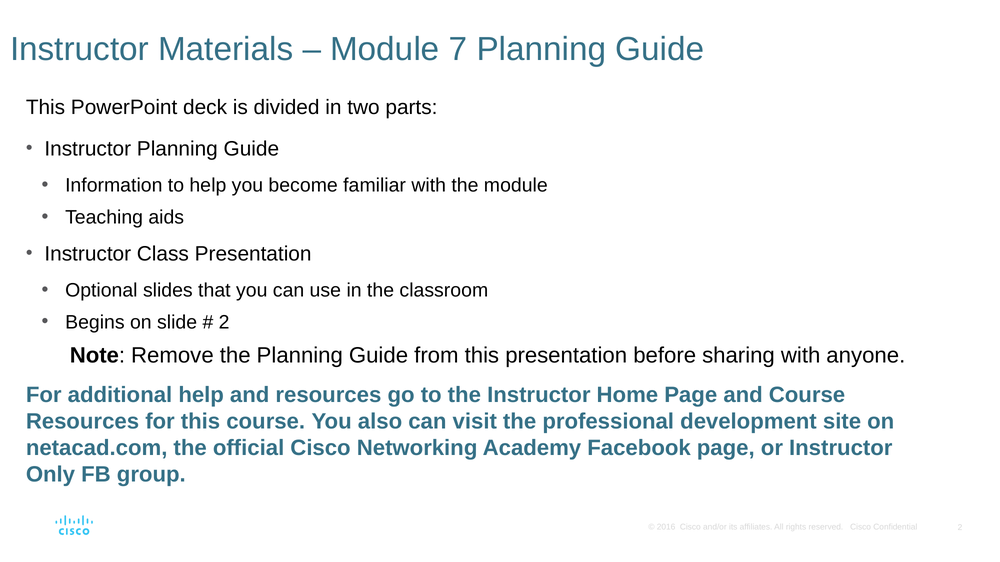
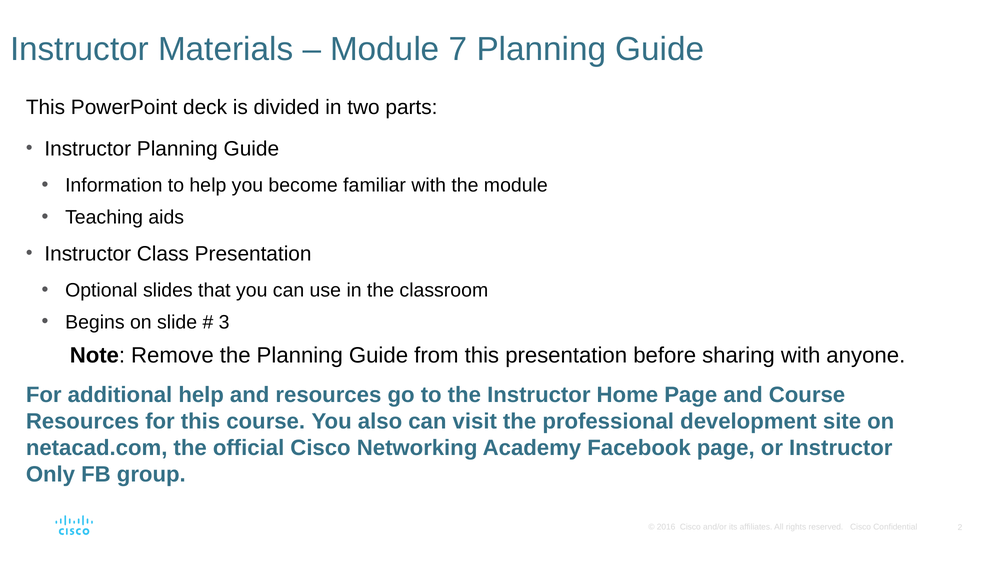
2: 2 -> 3 (224, 322)
